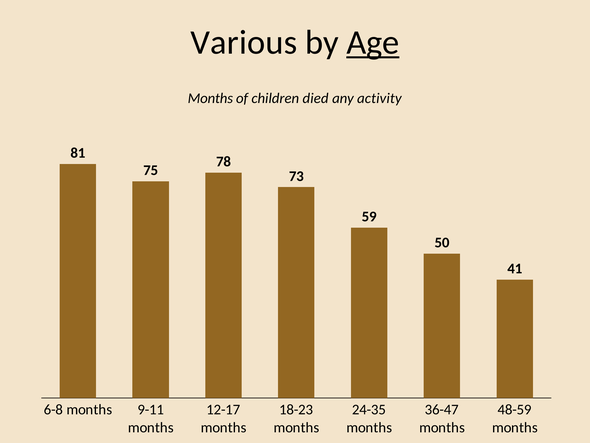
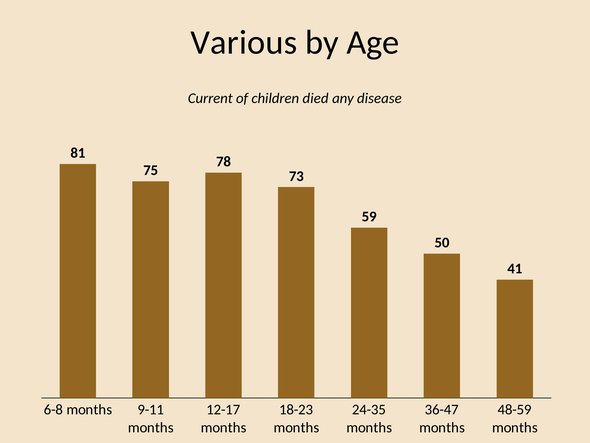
Age underline: present -> none (373, 43)
Months: Months -> Current (210, 98)
activity: activity -> disease (379, 98)
